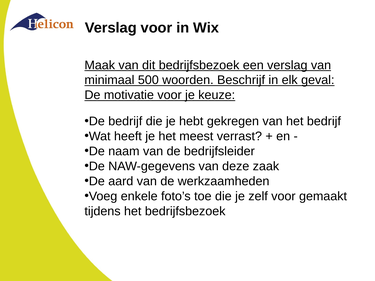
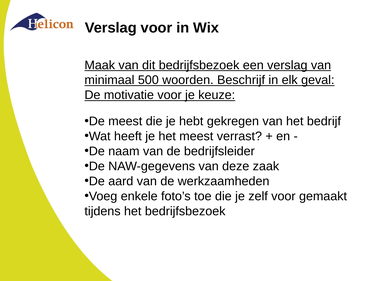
De bedrijf: bedrijf -> meest (125, 121)
